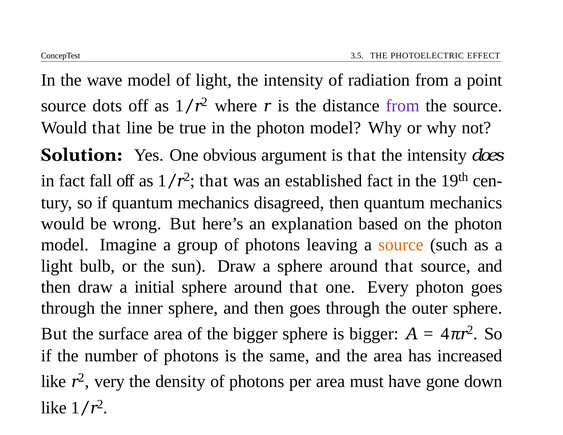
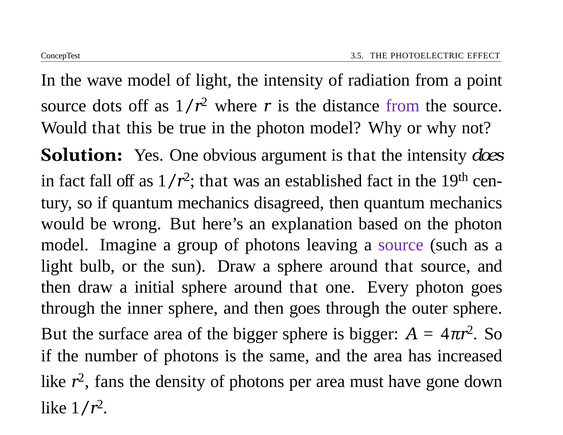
line: line -> this (139, 128)
source colour: orange -> purple (401, 245)
very: very -> fans (109, 381)
